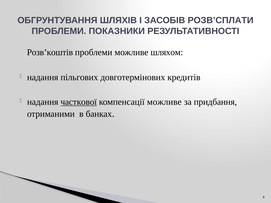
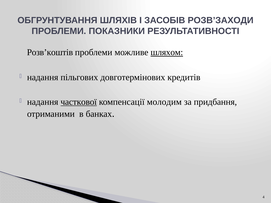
РОЗВ’СПЛАТИ: РОЗВ’СПЛАТИ -> РОЗВ’ЗАХОДИ (221, 20)
шляхом underline: none -> present (167, 52)
компенсації можливе: можливе -> молодим (164, 102)
